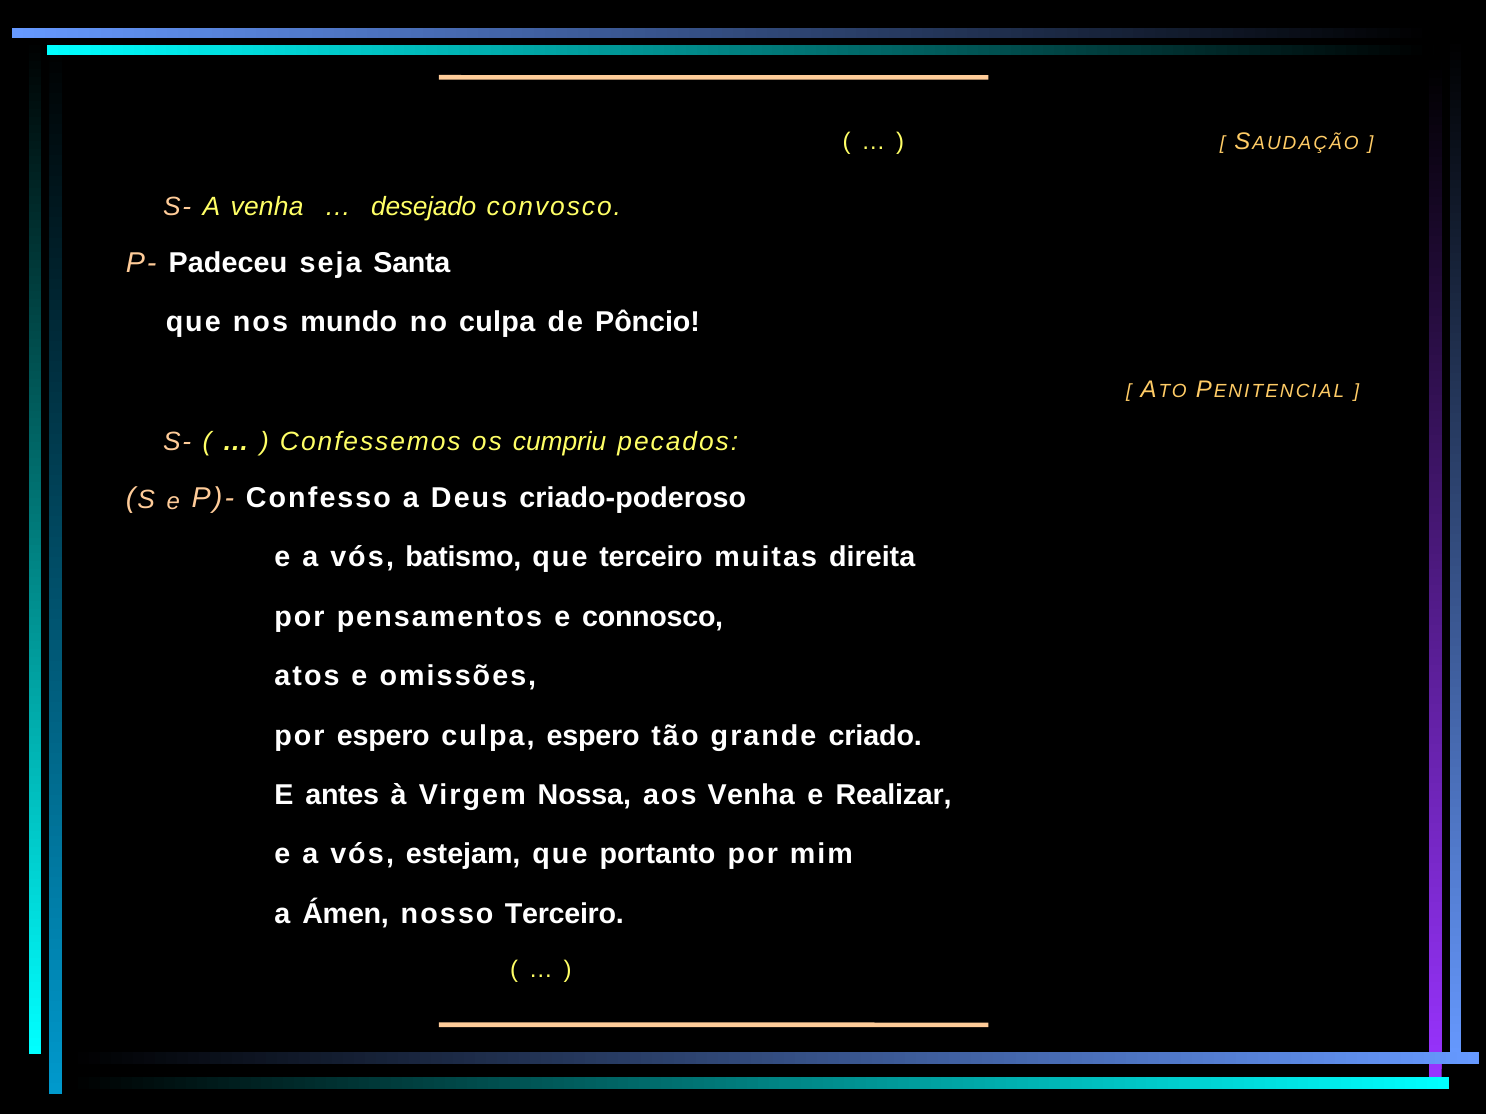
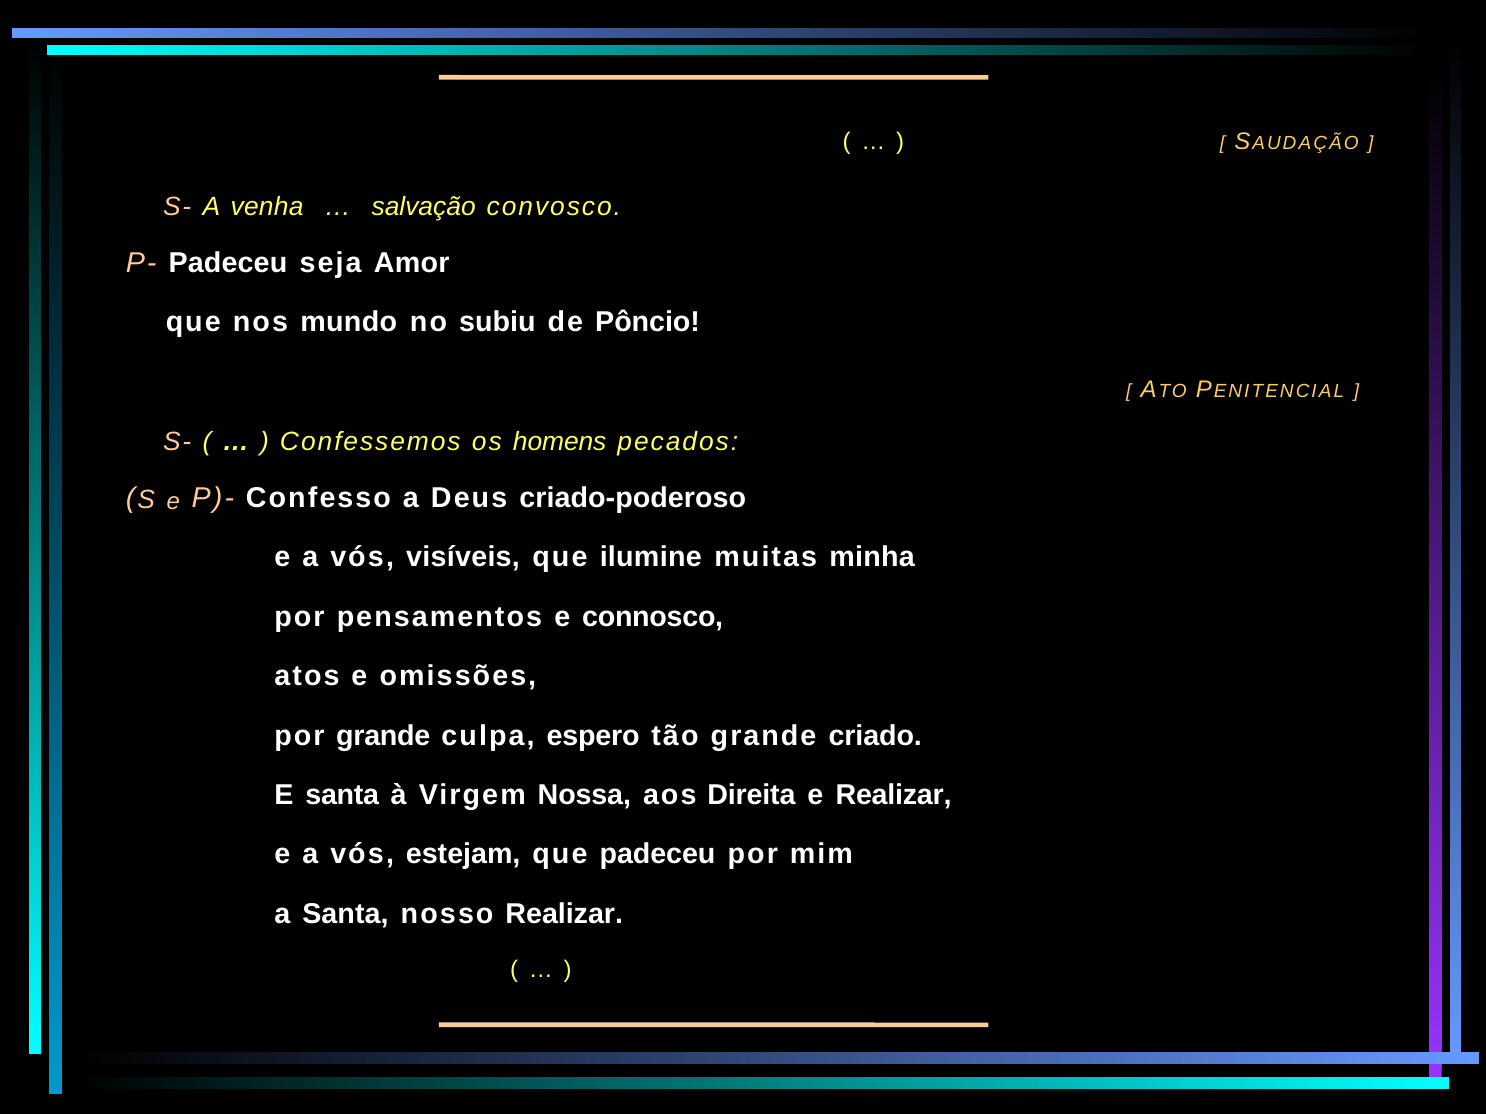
desejado: desejado -> salvação (424, 206)
Santa: Santa -> Amor (412, 263)
no culpa: culpa -> subiu (497, 322)
cumpriu: cumpriu -> homens (560, 442)
batismo: batismo -> visíveis (463, 558)
que terceiro: terceiro -> ilumine (651, 558)
direita: direita -> minha (872, 558)
por espero: espero -> grande (383, 736)
E antes: antes -> santa (342, 796)
aos Venha: Venha -> Direita (751, 796)
que portanto: portanto -> padeceu (658, 855)
a Ámen: Ámen -> Santa (345, 914)
nosso Terceiro: Terceiro -> Realizar (564, 914)
